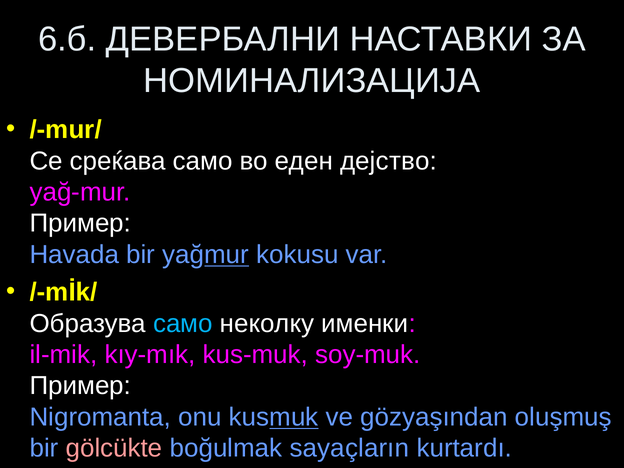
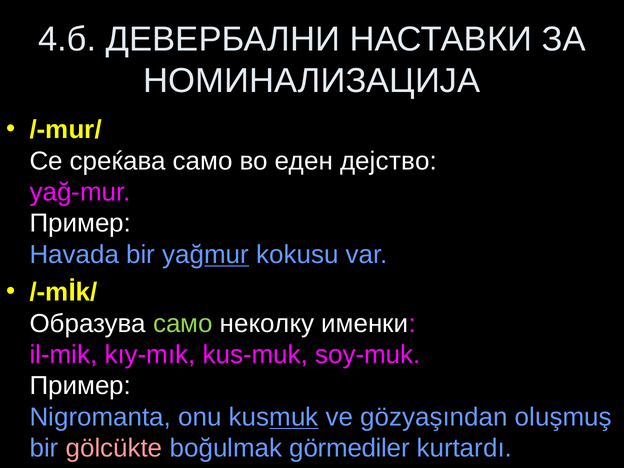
6.б: 6.б -> 4.б (67, 39)
само colour: light blue -> light green (183, 323)
sayaçların: sayaçların -> görmediler (350, 448)
